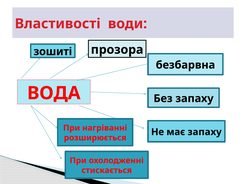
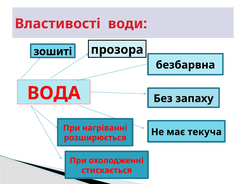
має запаху: запаху -> текуча (205, 132)
